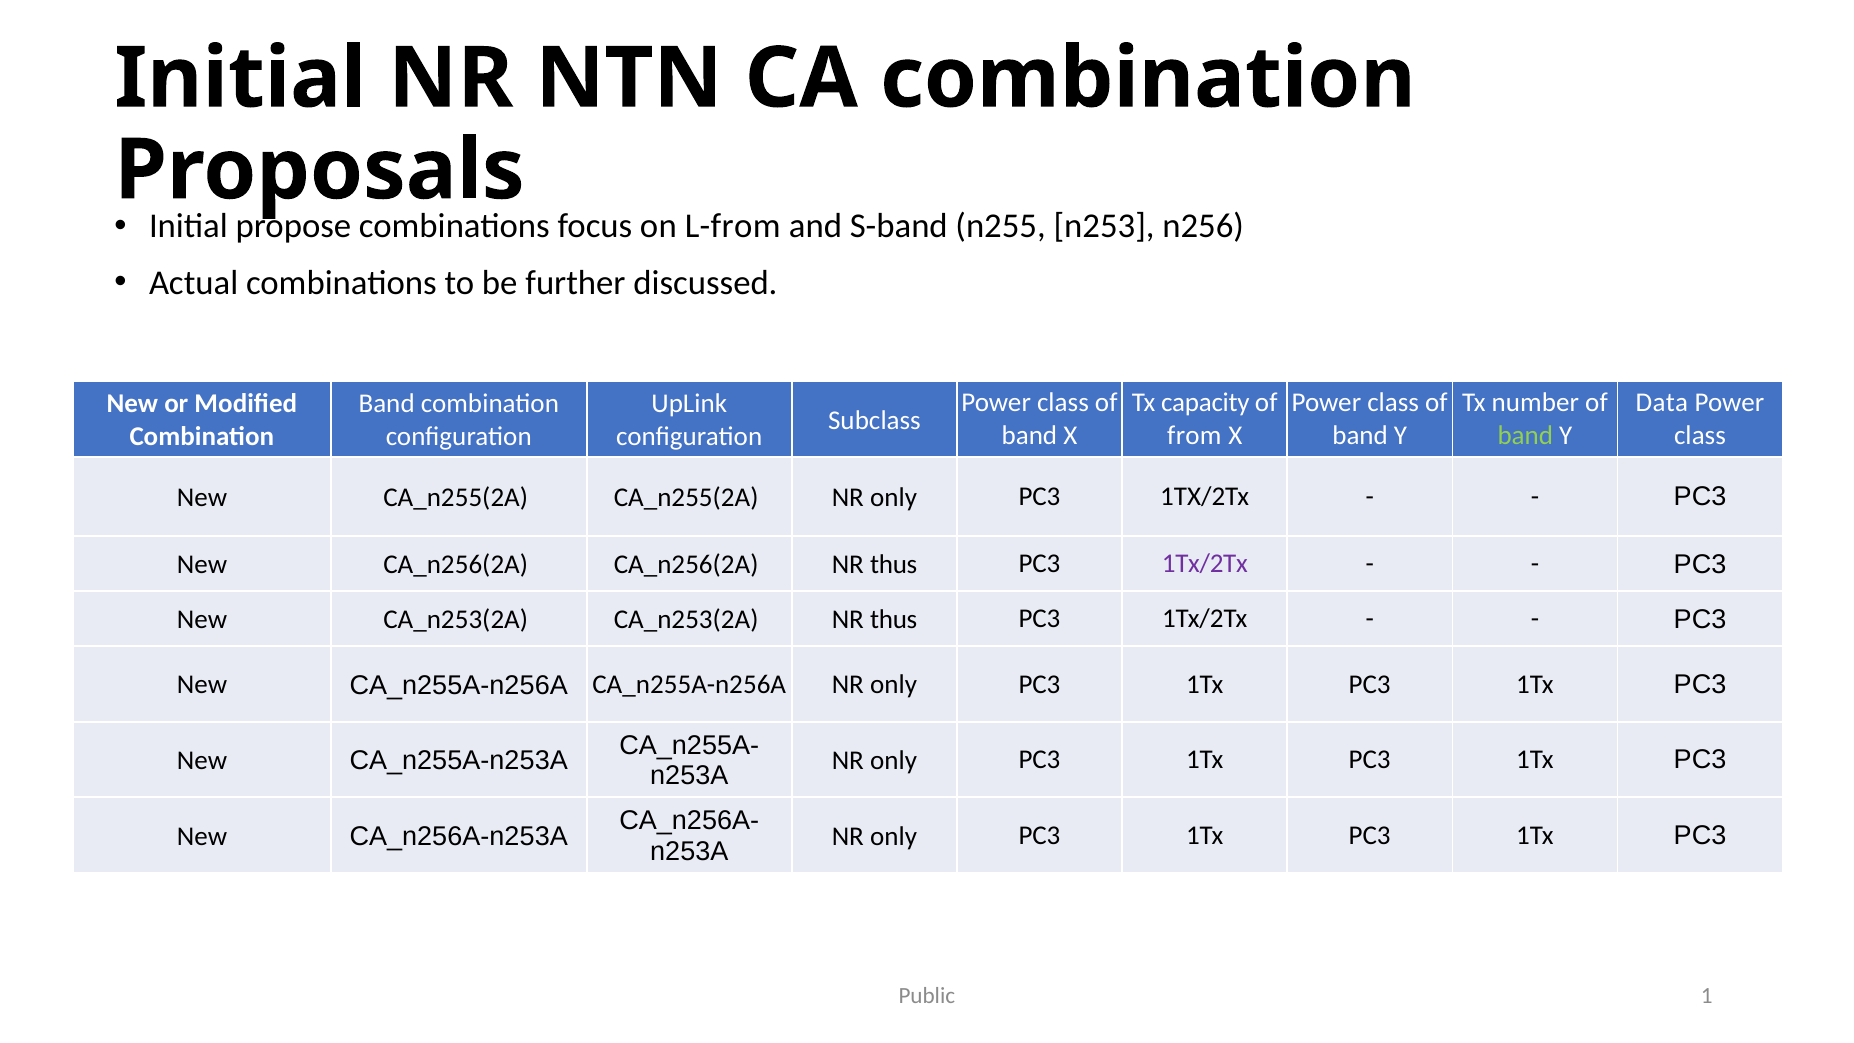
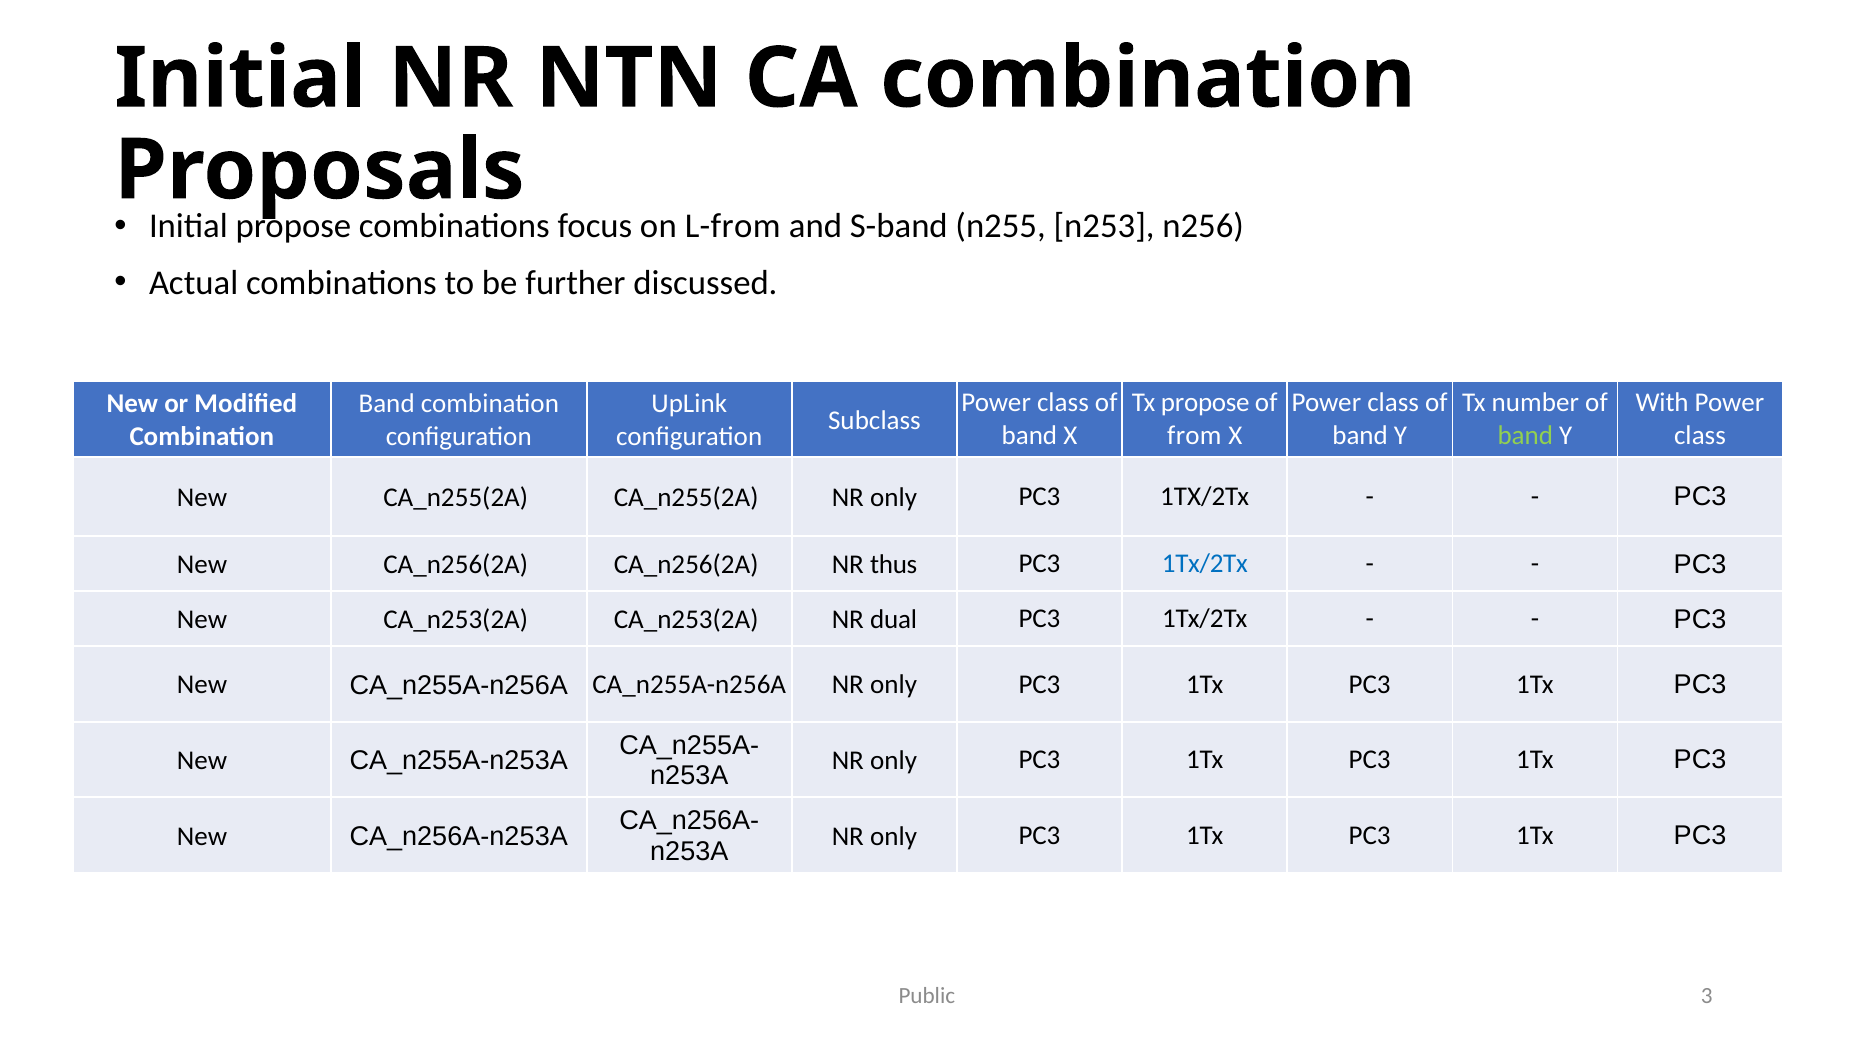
Tx capacity: capacity -> propose (1205, 403)
Data: Data -> With (1662, 403)
1Tx/2Tx colour: purple -> blue (1205, 564)
thus: thus -> dual (894, 620)
1: 1 -> 3 (1707, 996)
